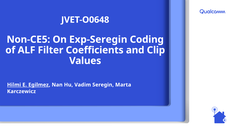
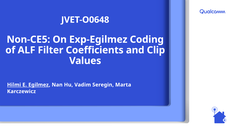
Exp-Seregin: Exp-Seregin -> Exp-Egilmez (98, 39)
